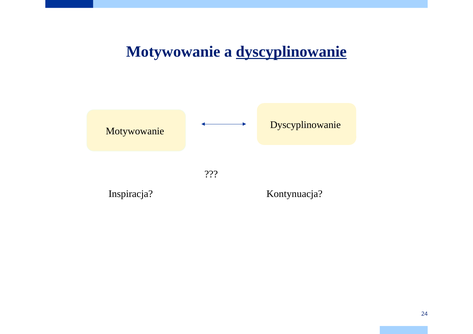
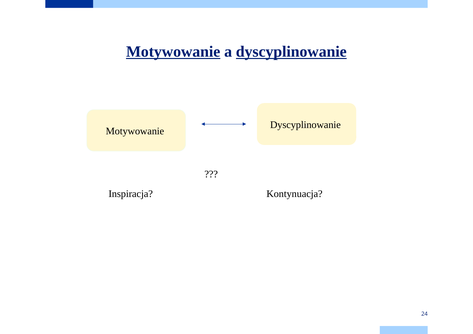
Motywowanie underline: none -> present (173, 52)
